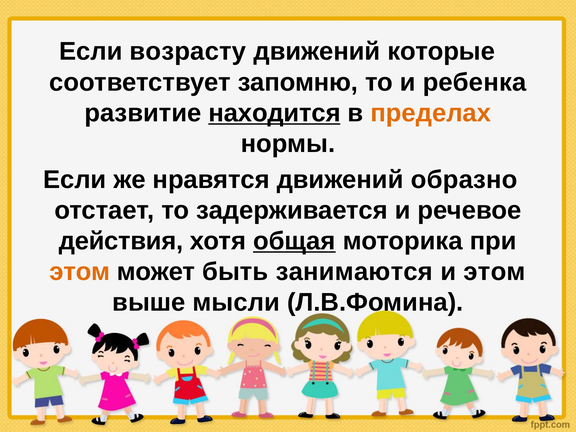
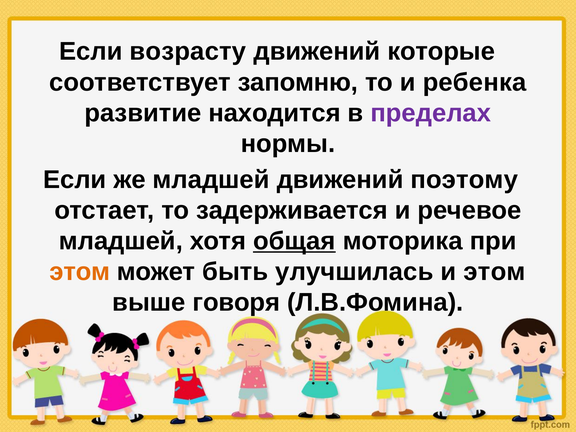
находится underline: present -> none (275, 113)
пределах colour: orange -> purple (431, 113)
же нравятся: нравятся -> младшей (211, 180)
образно: образно -> поэтому (464, 180)
действия: действия -> младшей (121, 241)
занимаются: занимаются -> улучшилась (354, 272)
мысли: мысли -> говоря (236, 302)
